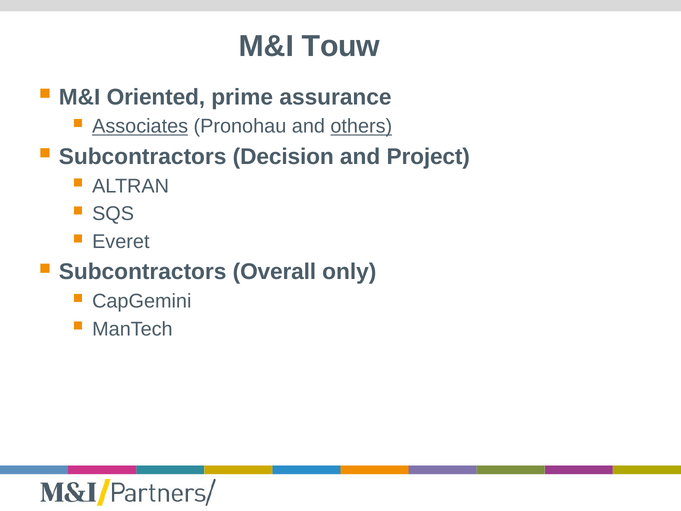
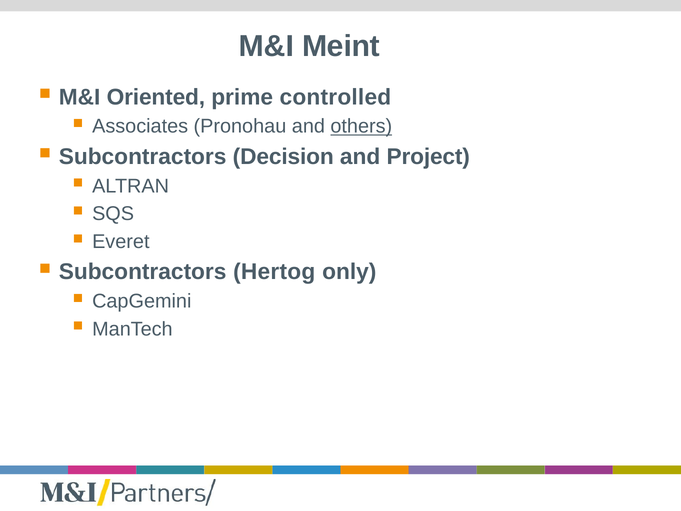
Touw: Touw -> Meint (341, 46)
assurance: assurance -> controlled (335, 97)
Associates underline: present -> none (140, 126)
Overall: Overall -> Hertog (274, 272)
